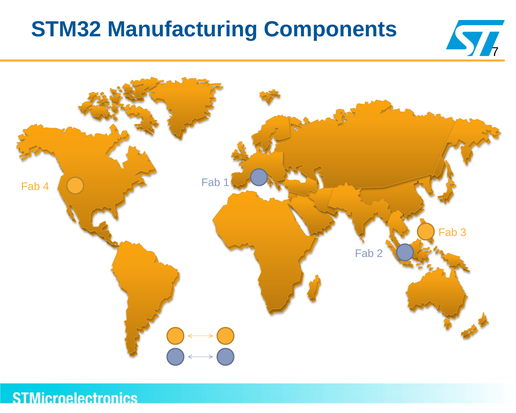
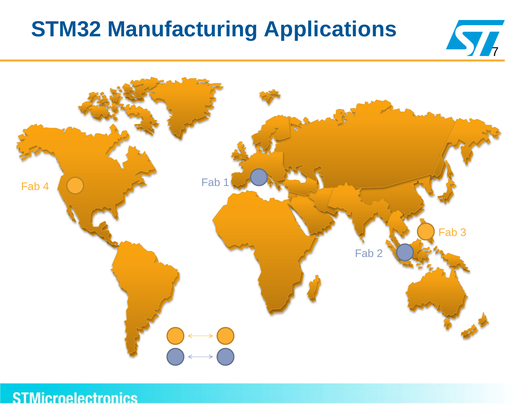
Components: Components -> Applications (330, 29)
